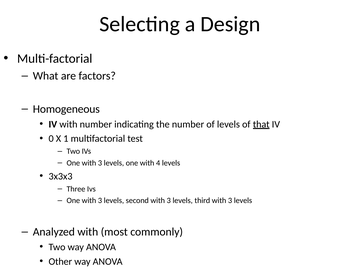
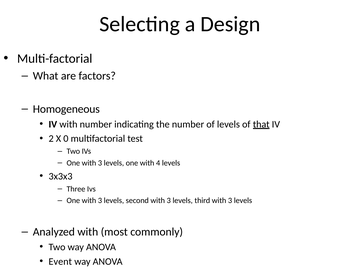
0: 0 -> 2 (51, 139)
1: 1 -> 0 (66, 139)
Other: Other -> Event (60, 261)
